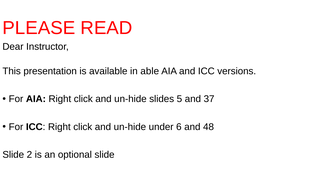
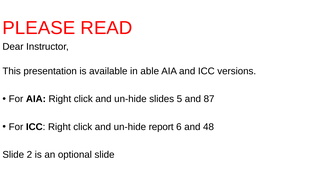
37: 37 -> 87 (209, 99)
under: under -> report (161, 127)
